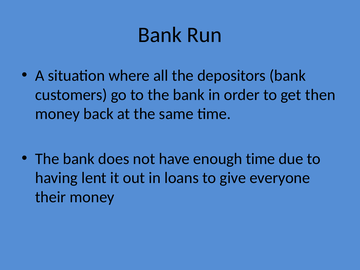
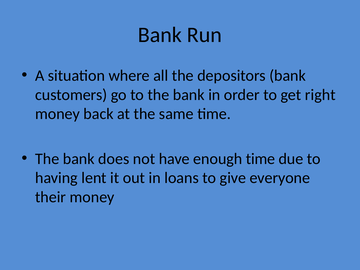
then: then -> right (320, 95)
